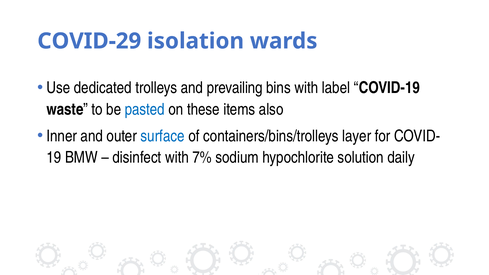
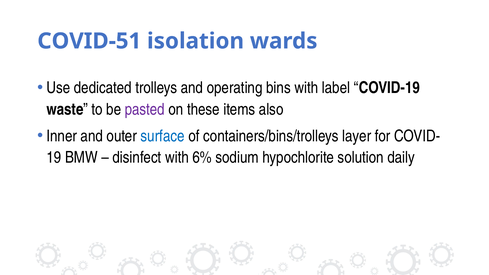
COVID-29: COVID-29 -> COVID-51 (89, 41)
prevailing: prevailing -> operating (235, 88)
pasted colour: blue -> purple (145, 109)
7%: 7% -> 6% (202, 158)
